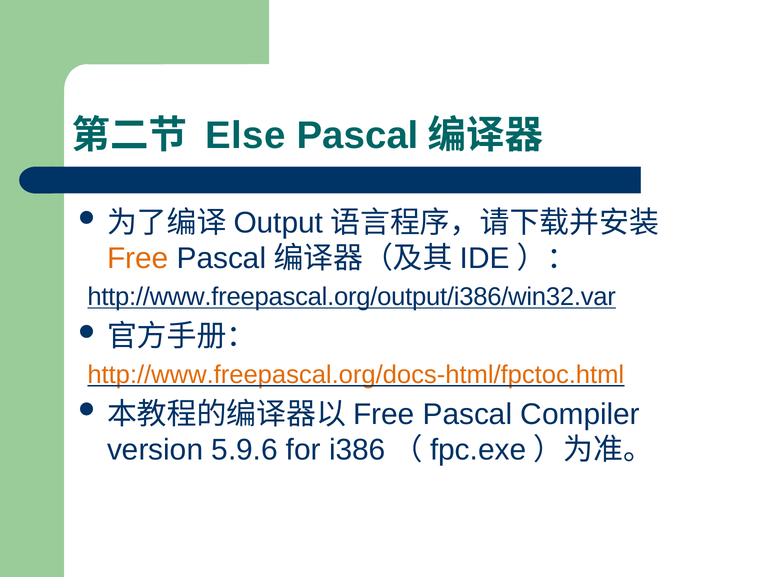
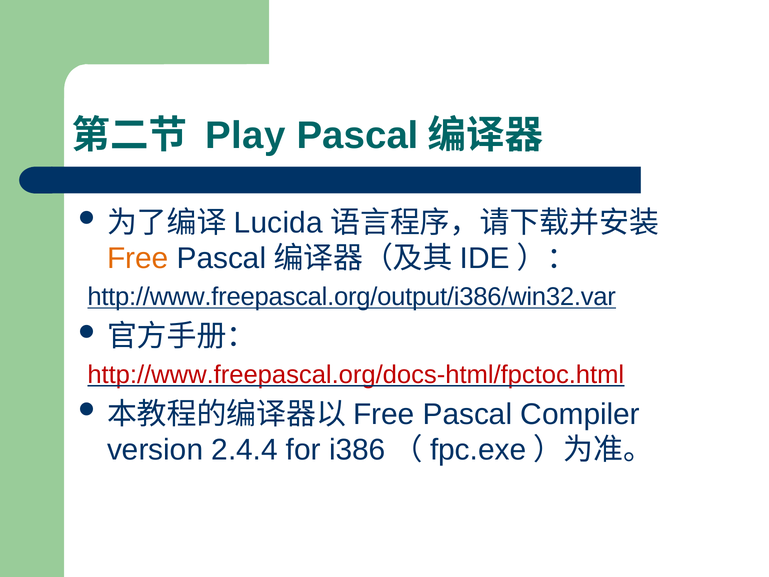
Else: Else -> Play (245, 135)
Output: Output -> Lucida (278, 223)
http://www.freepascal.org/docs-html/fpctoc.html colour: orange -> red (356, 374)
5.9.6: 5.9.6 -> 2.4.4 (245, 450)
